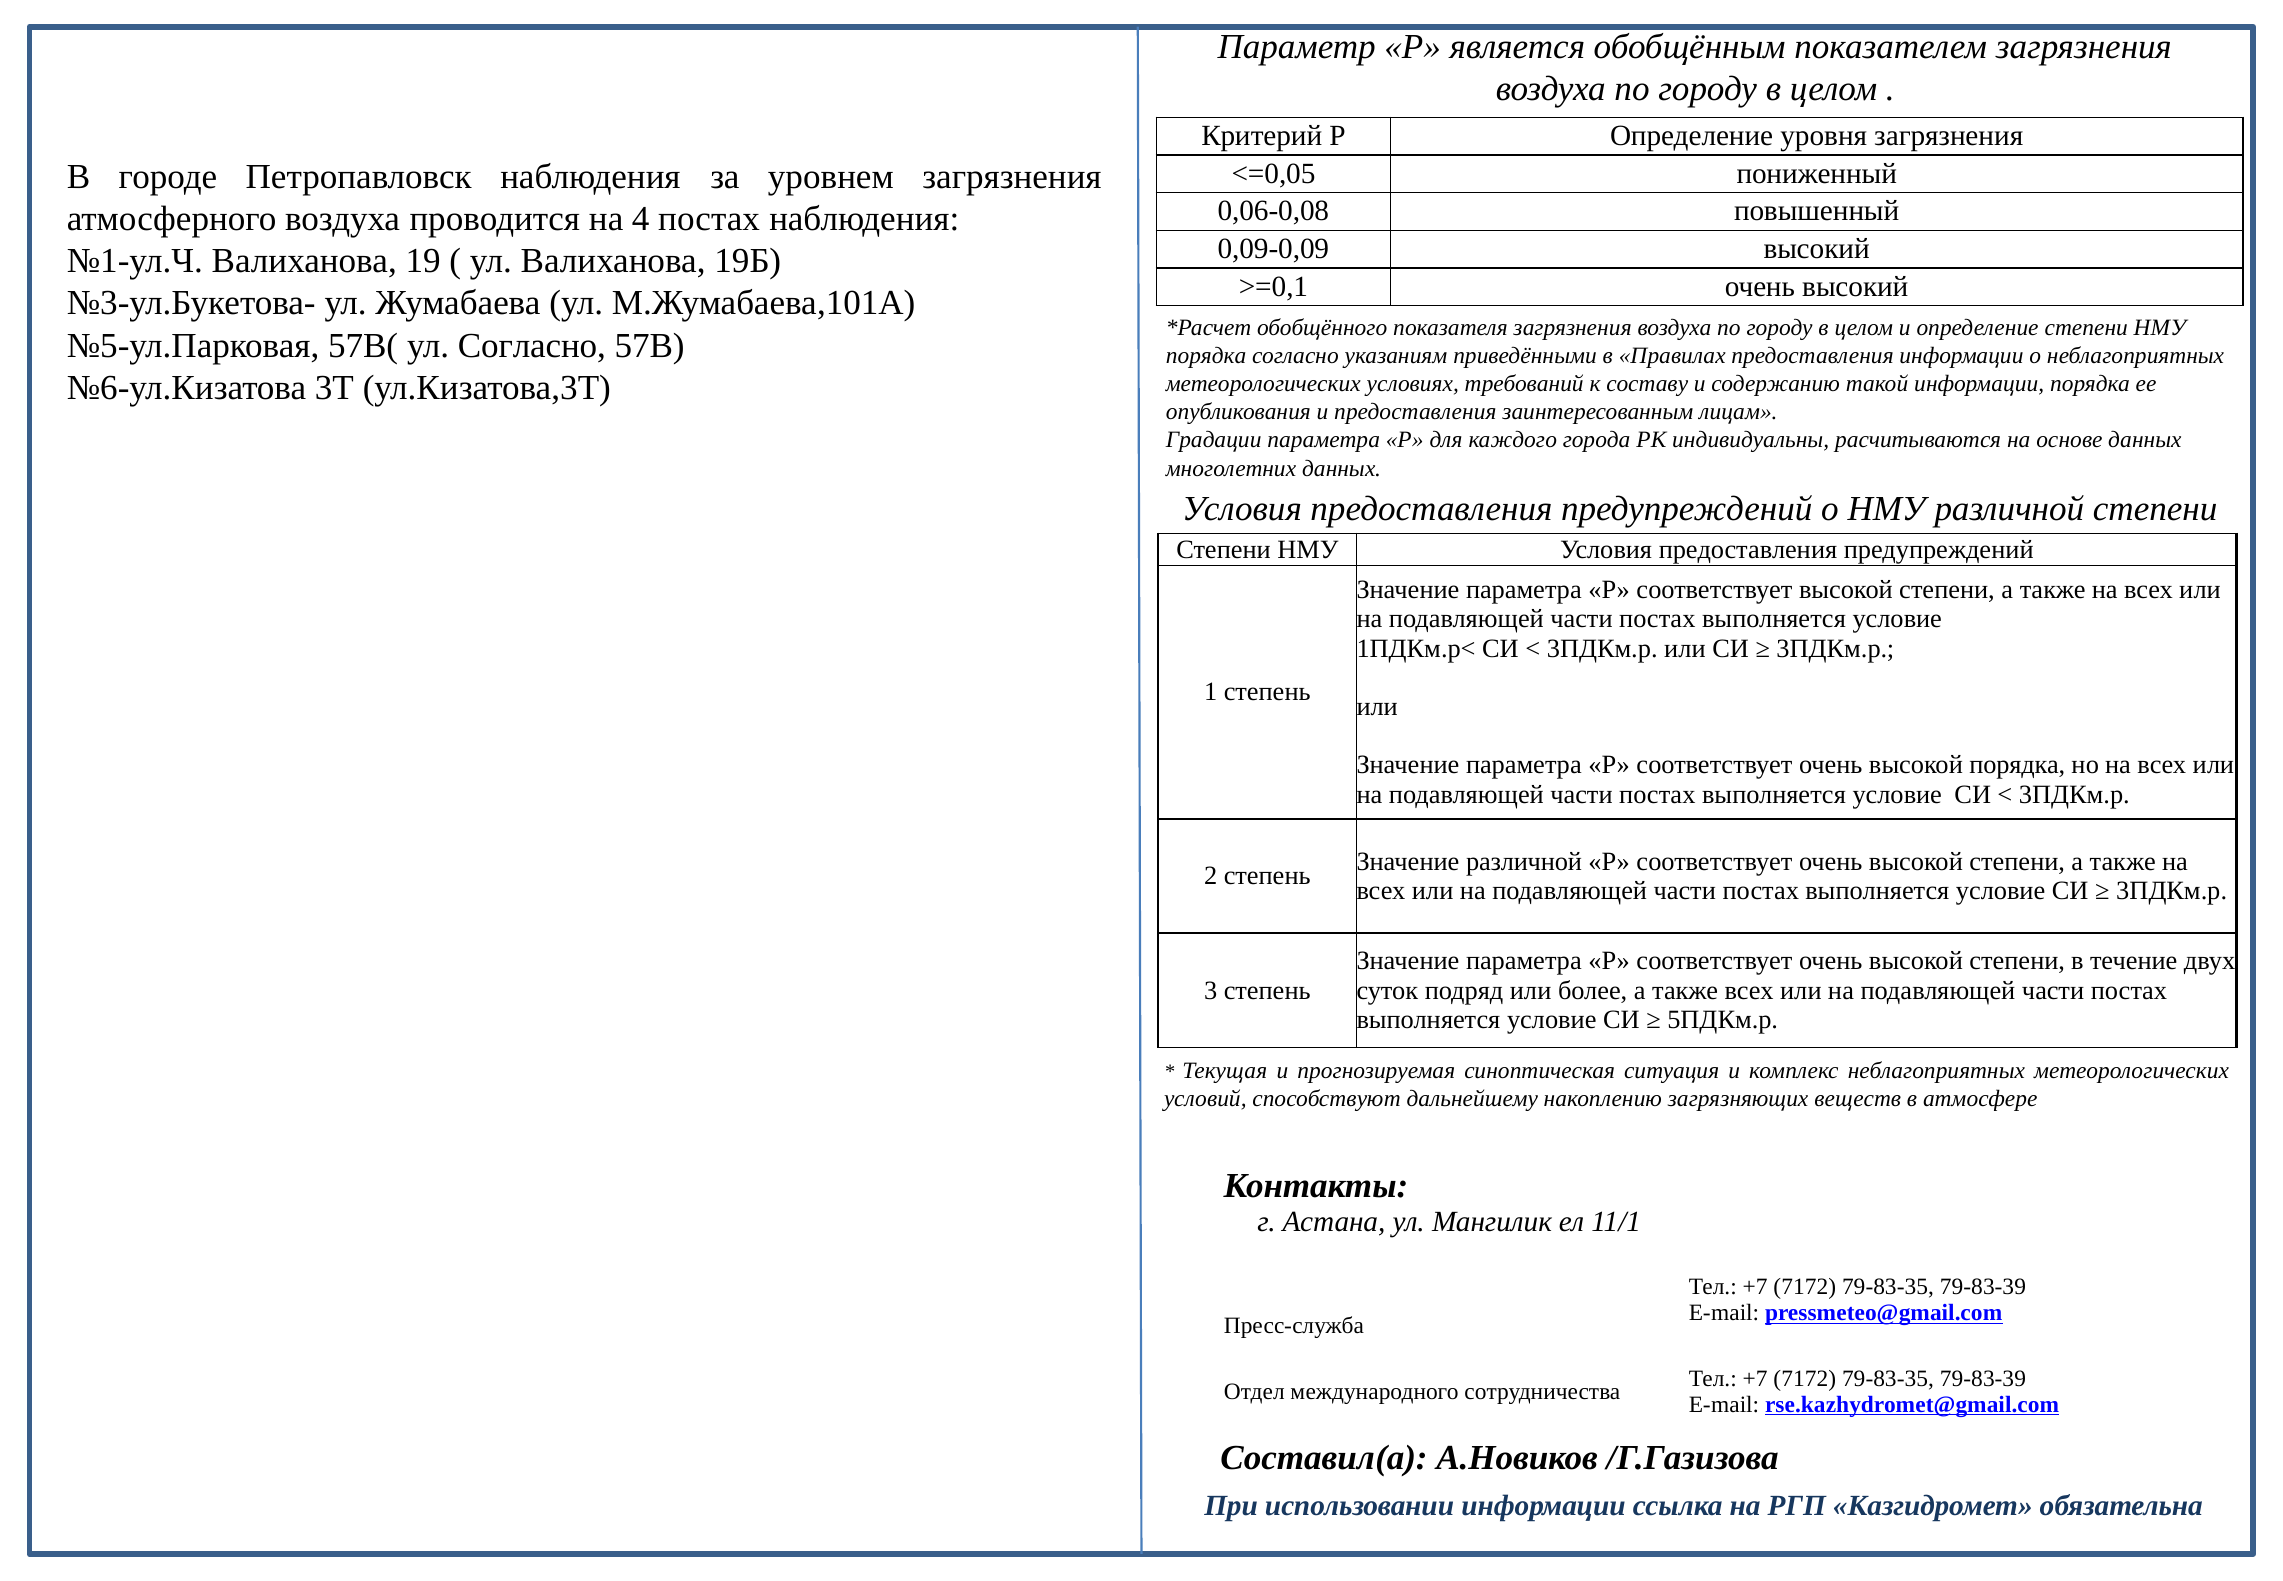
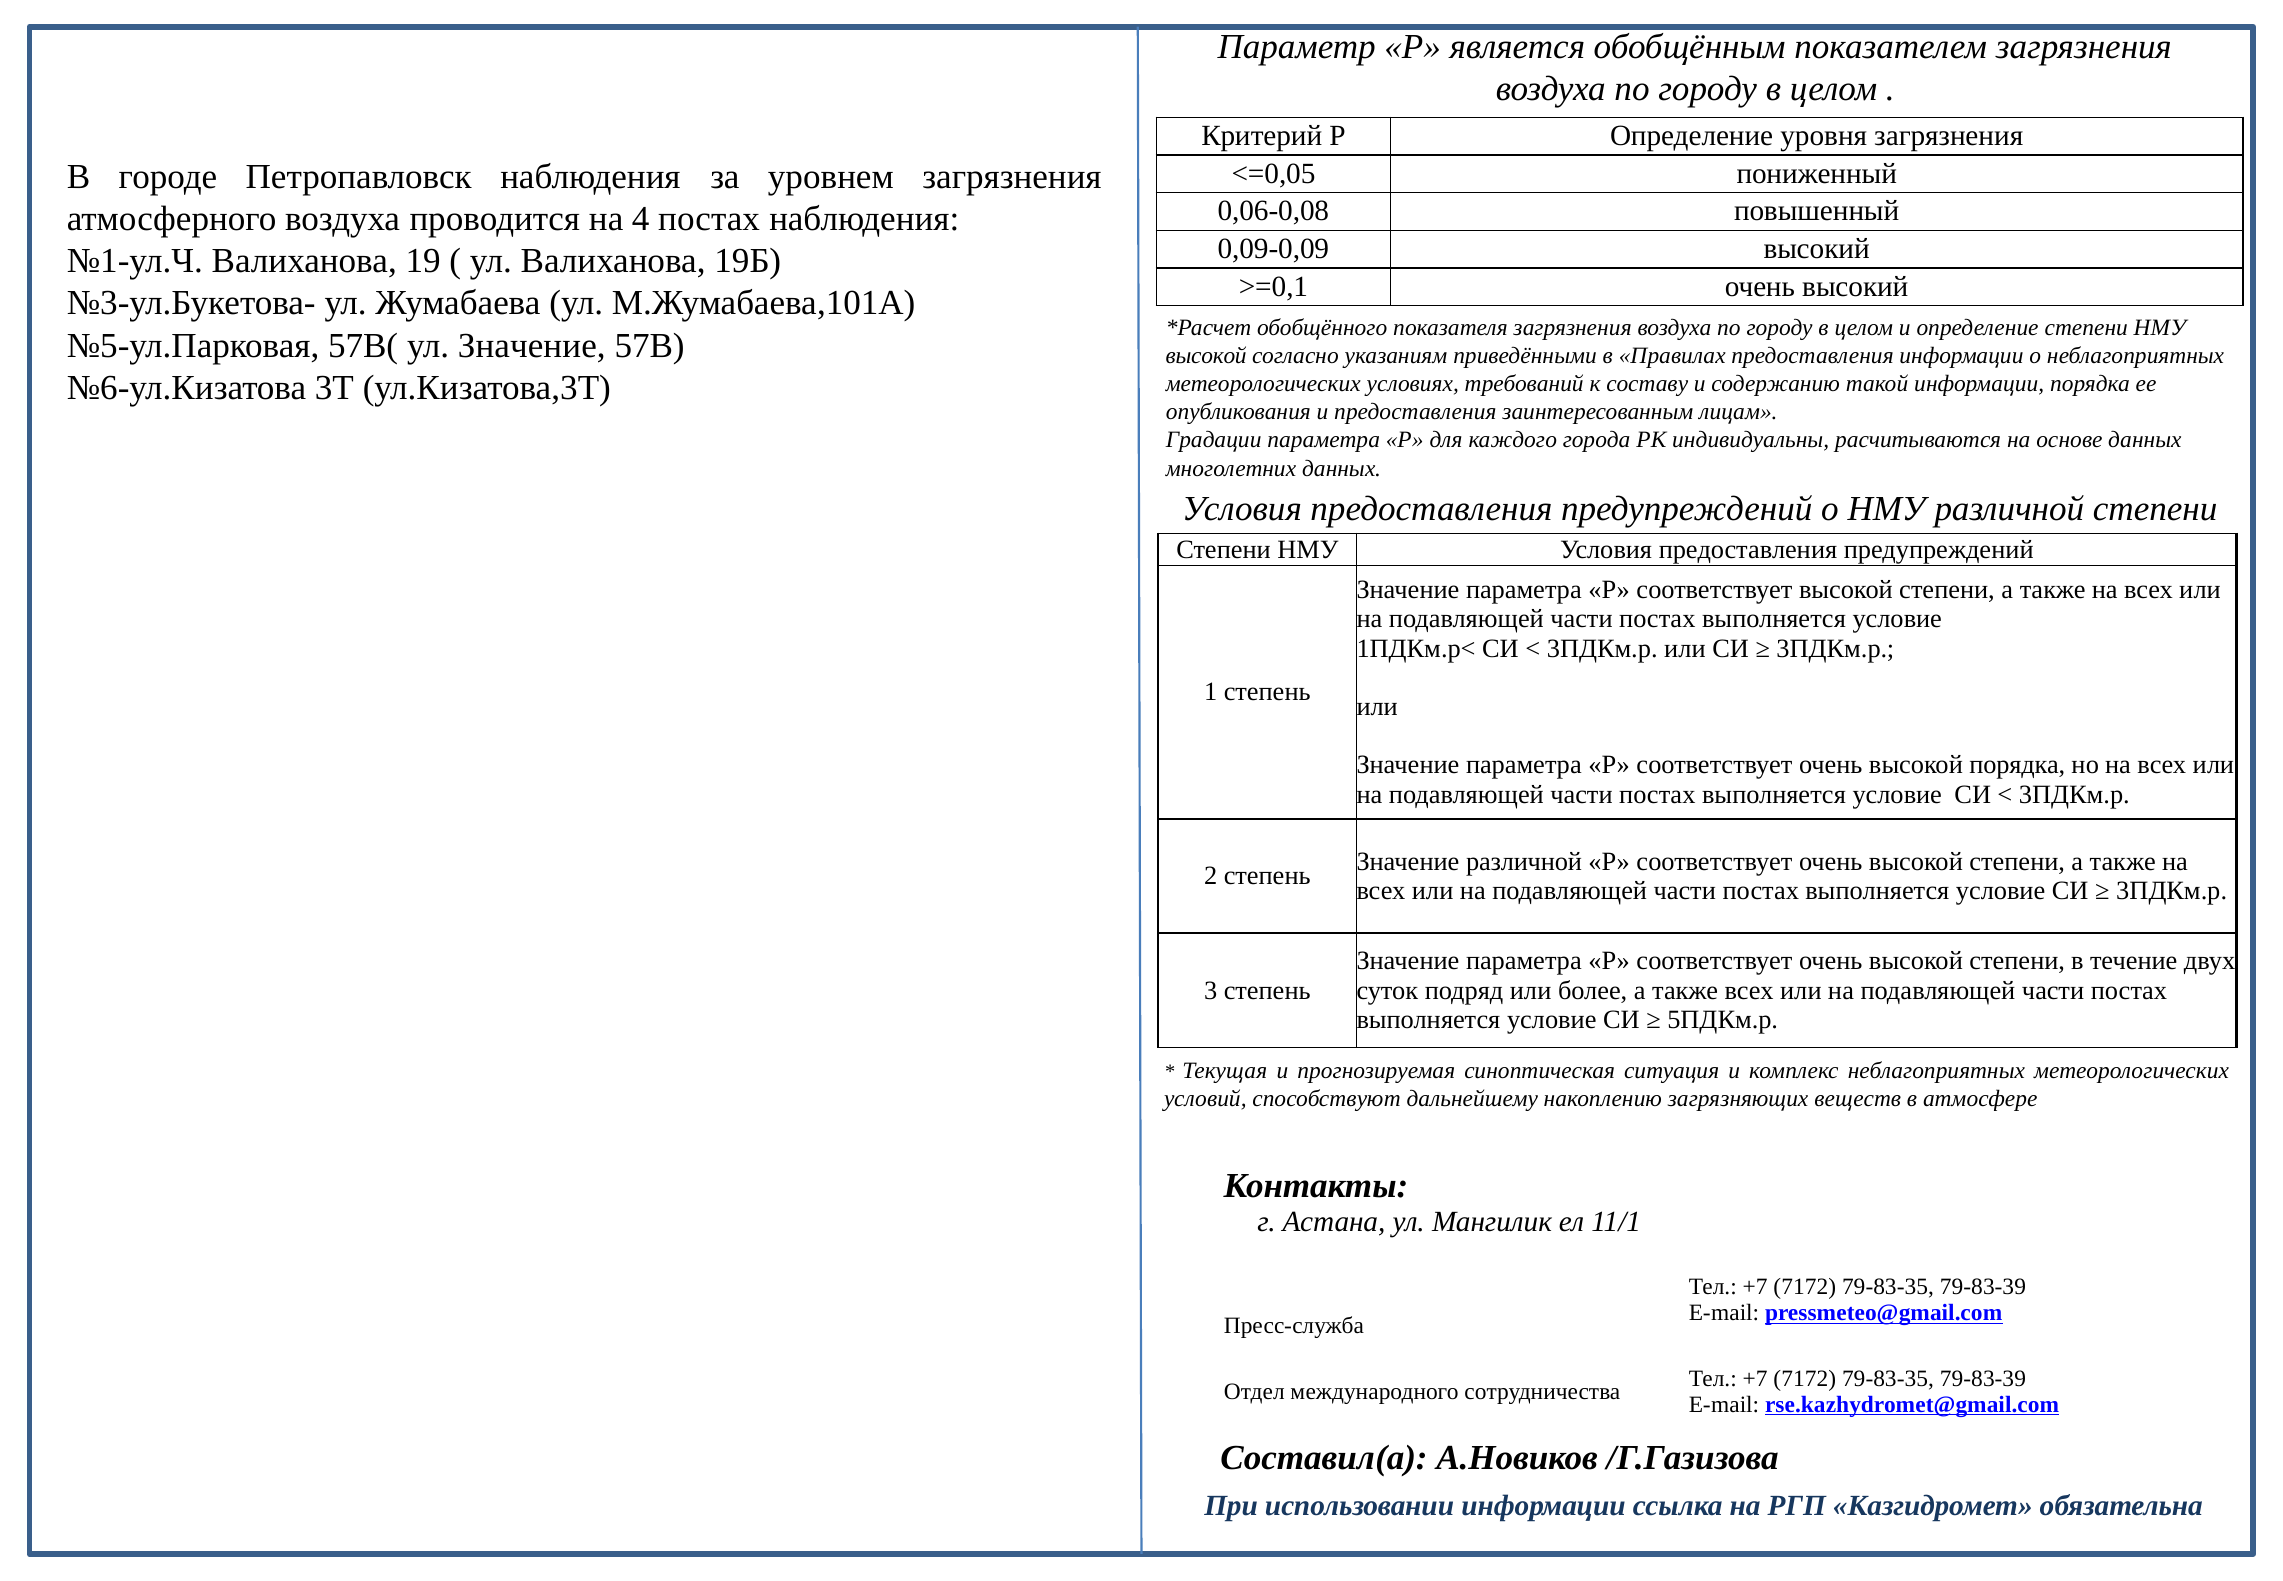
ул Согласно: Согласно -> Значение (532, 345)
порядка: порядка -> высокой (1206, 356)
